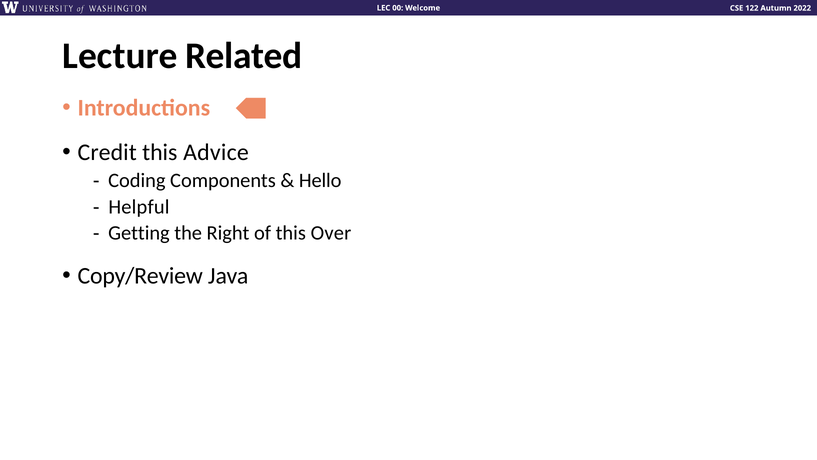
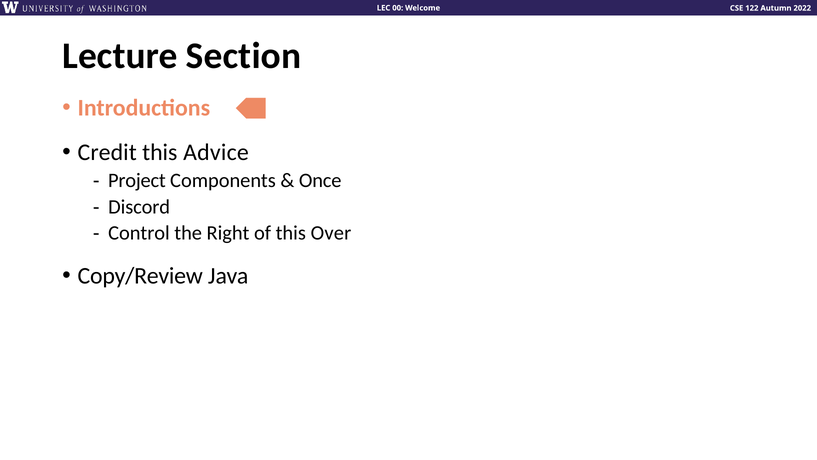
Related: Related -> Section (244, 56)
Coding: Coding -> Project (137, 180)
Hello: Hello -> Once (320, 180)
Helpful: Helpful -> Discord (139, 207)
Getting: Getting -> Control (139, 233)
